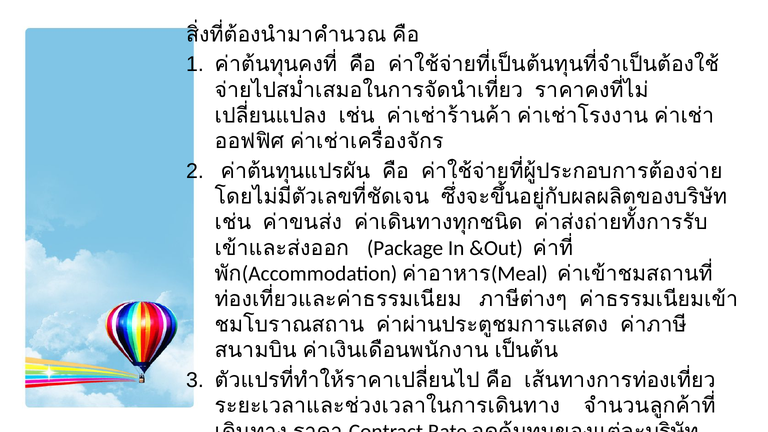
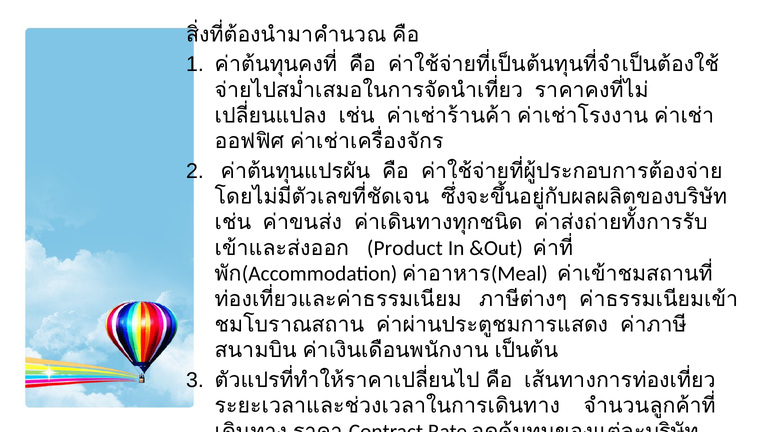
Package: Package -> Product (405, 248)
